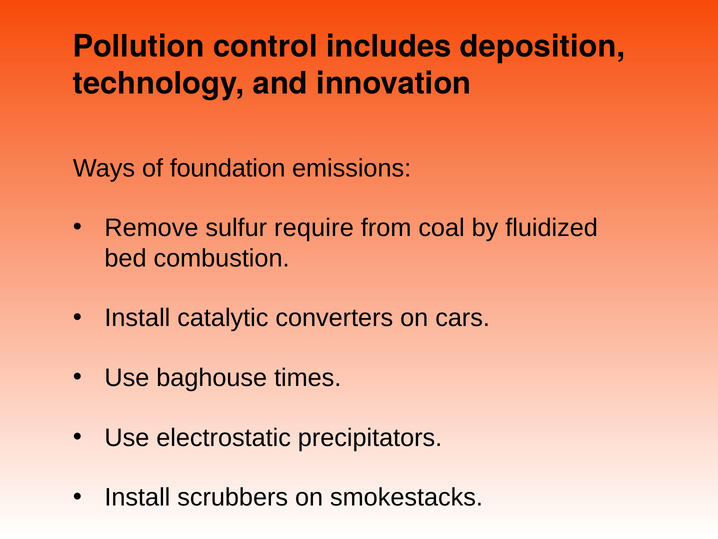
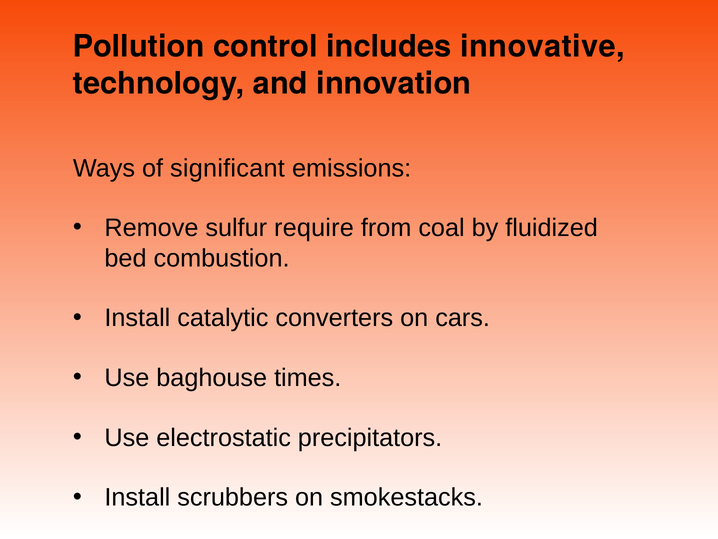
deposition: deposition -> innovative (543, 46)
foundation: foundation -> significant (227, 168)
